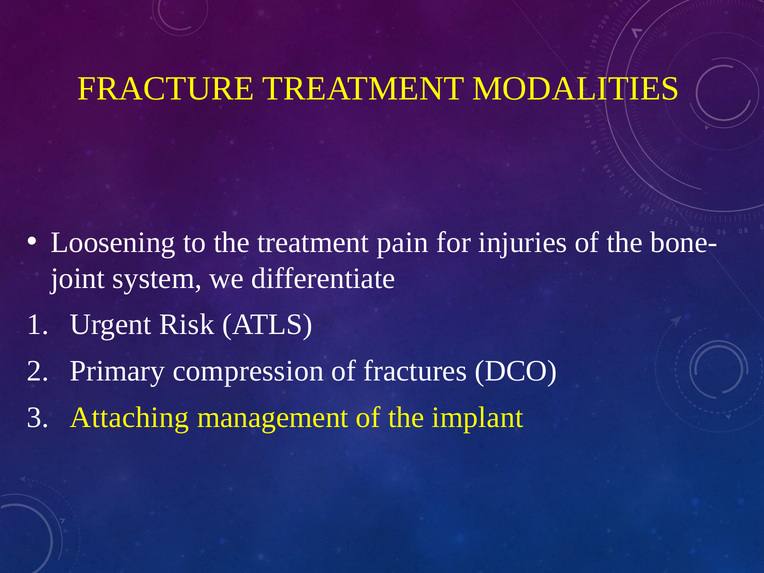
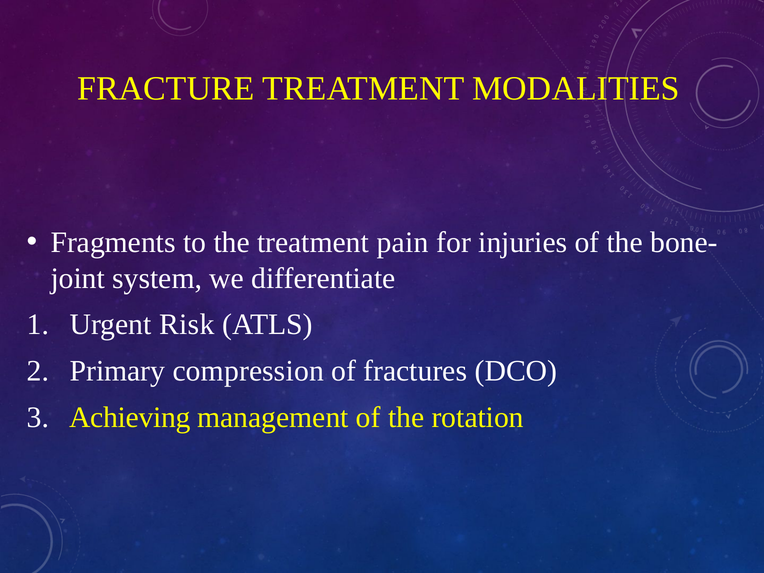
Loosening: Loosening -> Fragments (113, 243)
Attaching: Attaching -> Achieving (130, 417)
implant: implant -> rotation (478, 417)
